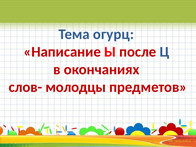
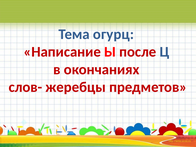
молодцы: молодцы -> жеребцы (76, 87)
